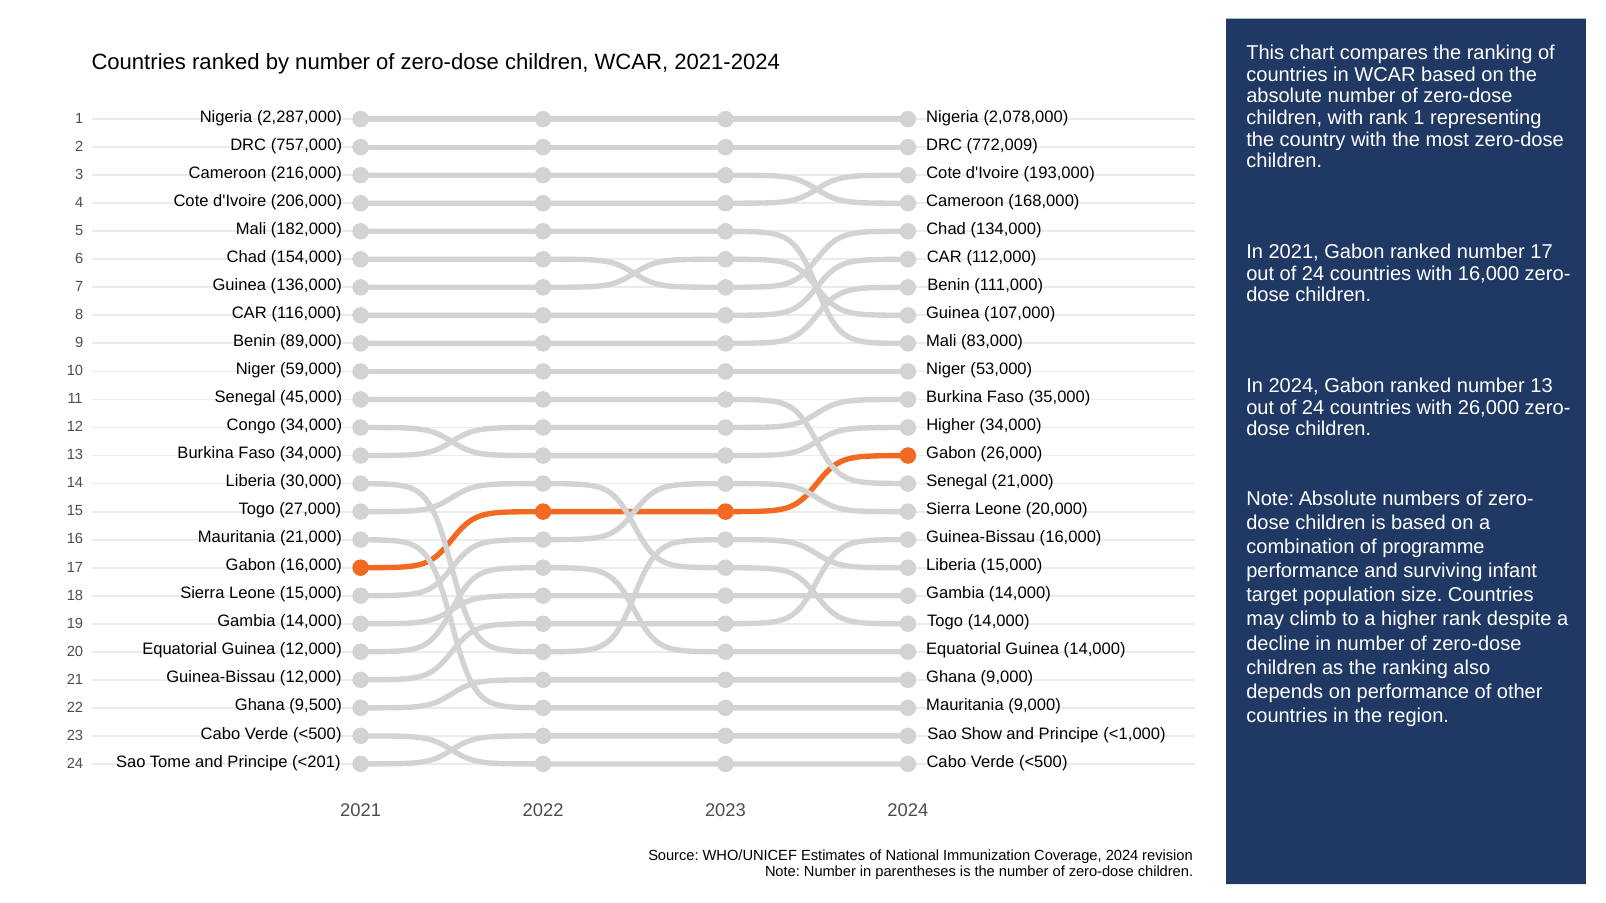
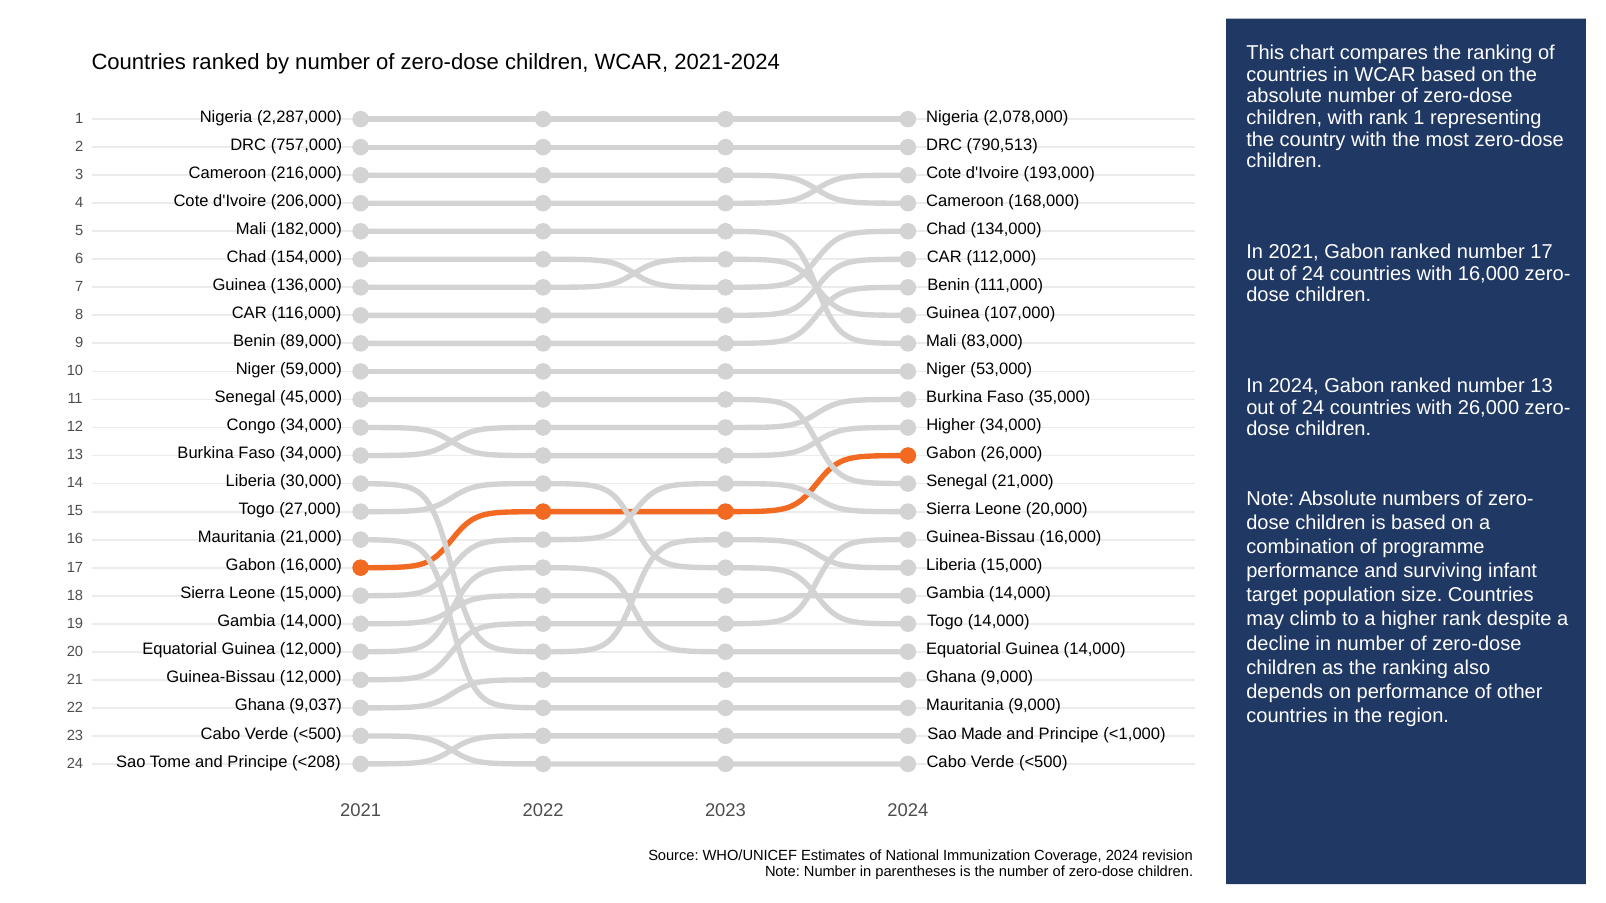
772,009: 772,009 -> 790,513 (1002, 145)
9,500: 9,500 -> 9,037 (316, 706)
Show: Show -> Made (982, 734)
<201: <201 -> <208 (316, 762)
